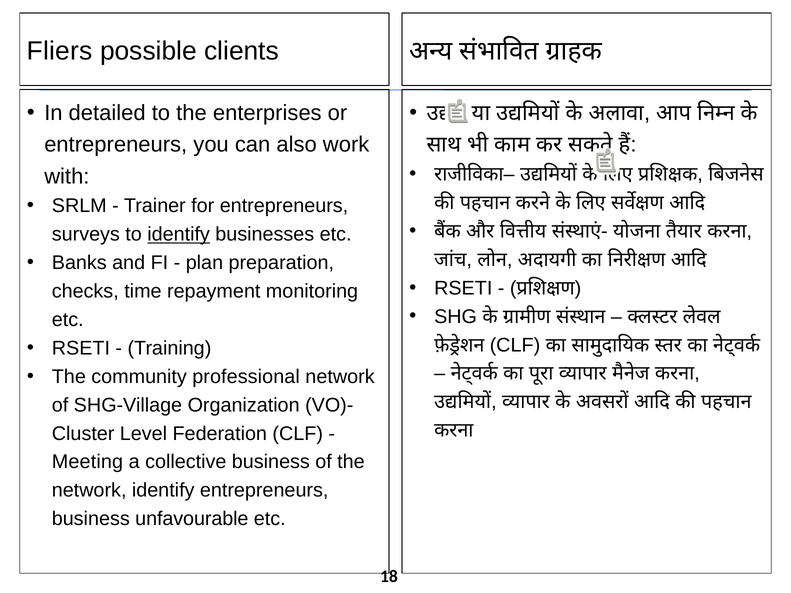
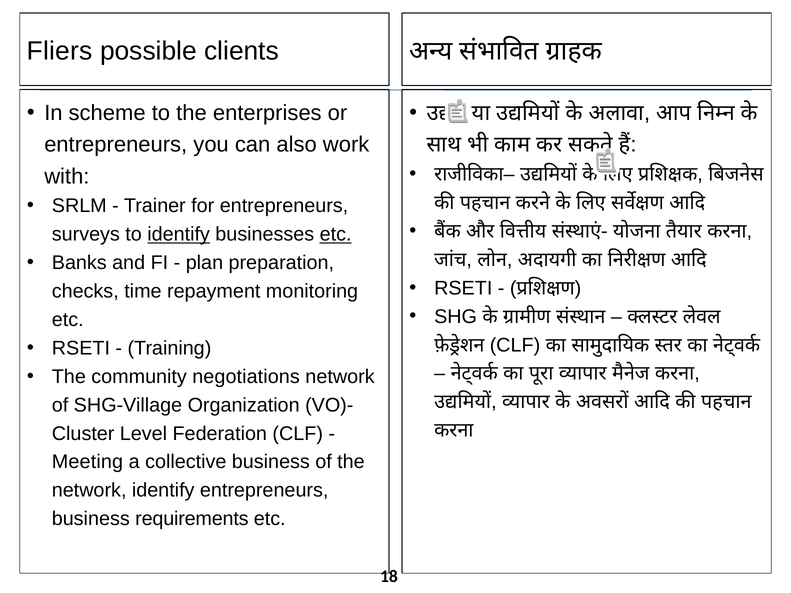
detailed: detailed -> scheme (107, 113)
etc underline: none -> present (336, 234)
professional: professional -> negotiations (246, 377)
unfavourable: unfavourable -> requirements (192, 519)
